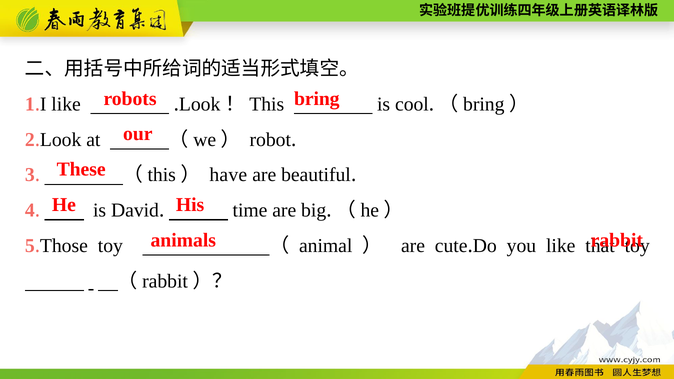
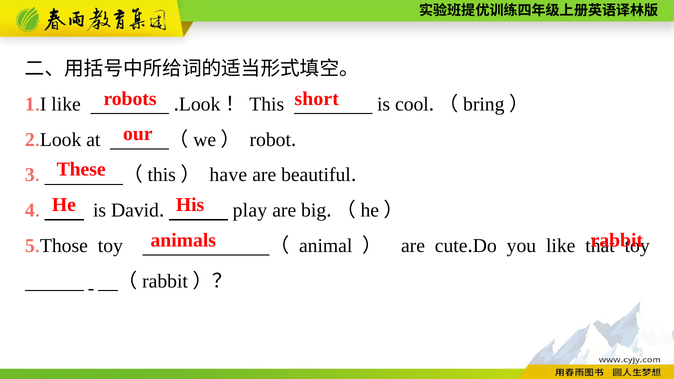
robots bring: bring -> short (317, 99)
time: time -> play (250, 210)
